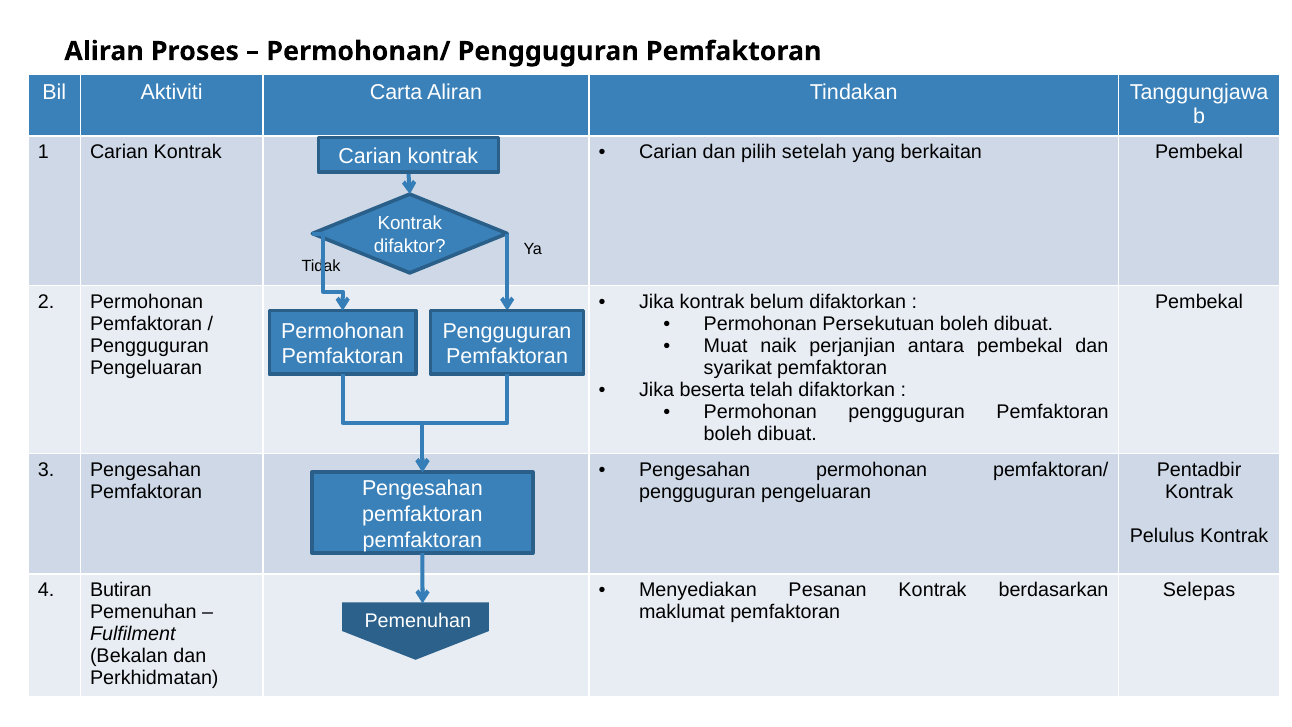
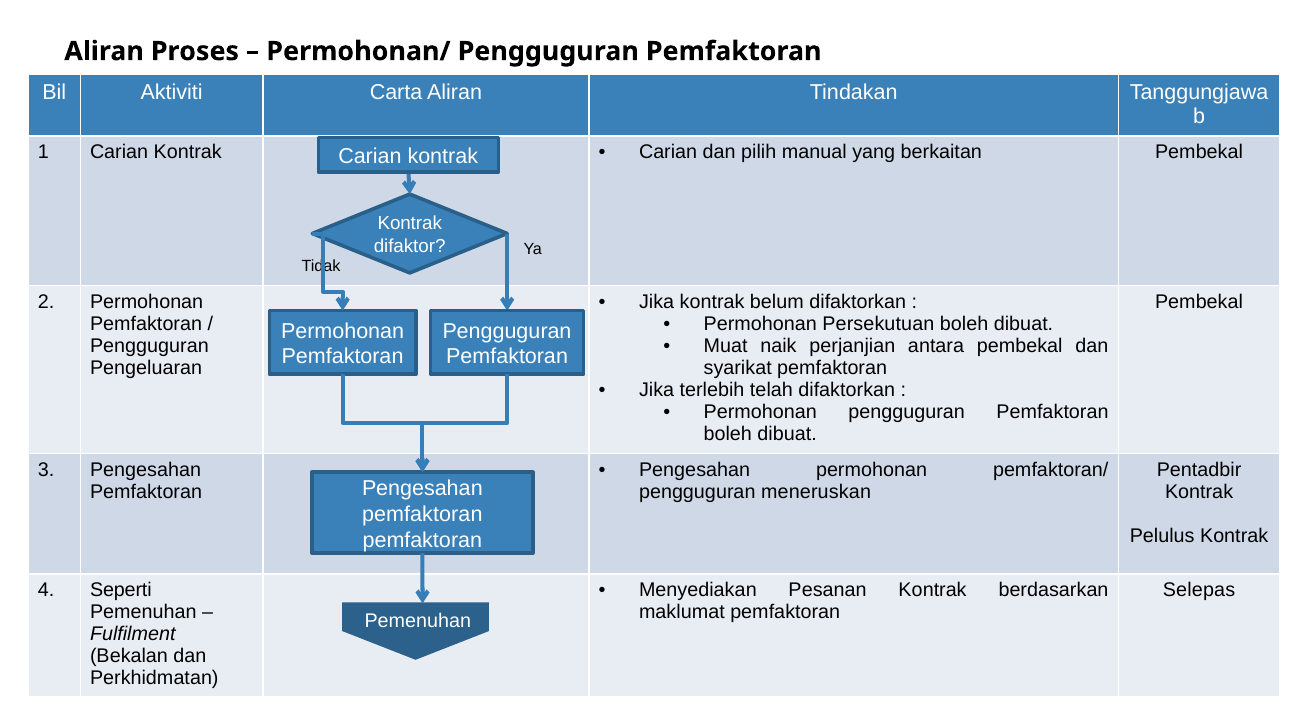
setelah: setelah -> manual (814, 152)
beserta: beserta -> terlebih (712, 390)
pengeluaran: pengeluaran -> meneruskan (816, 492)
Butiran: Butiran -> Seperti (121, 590)
